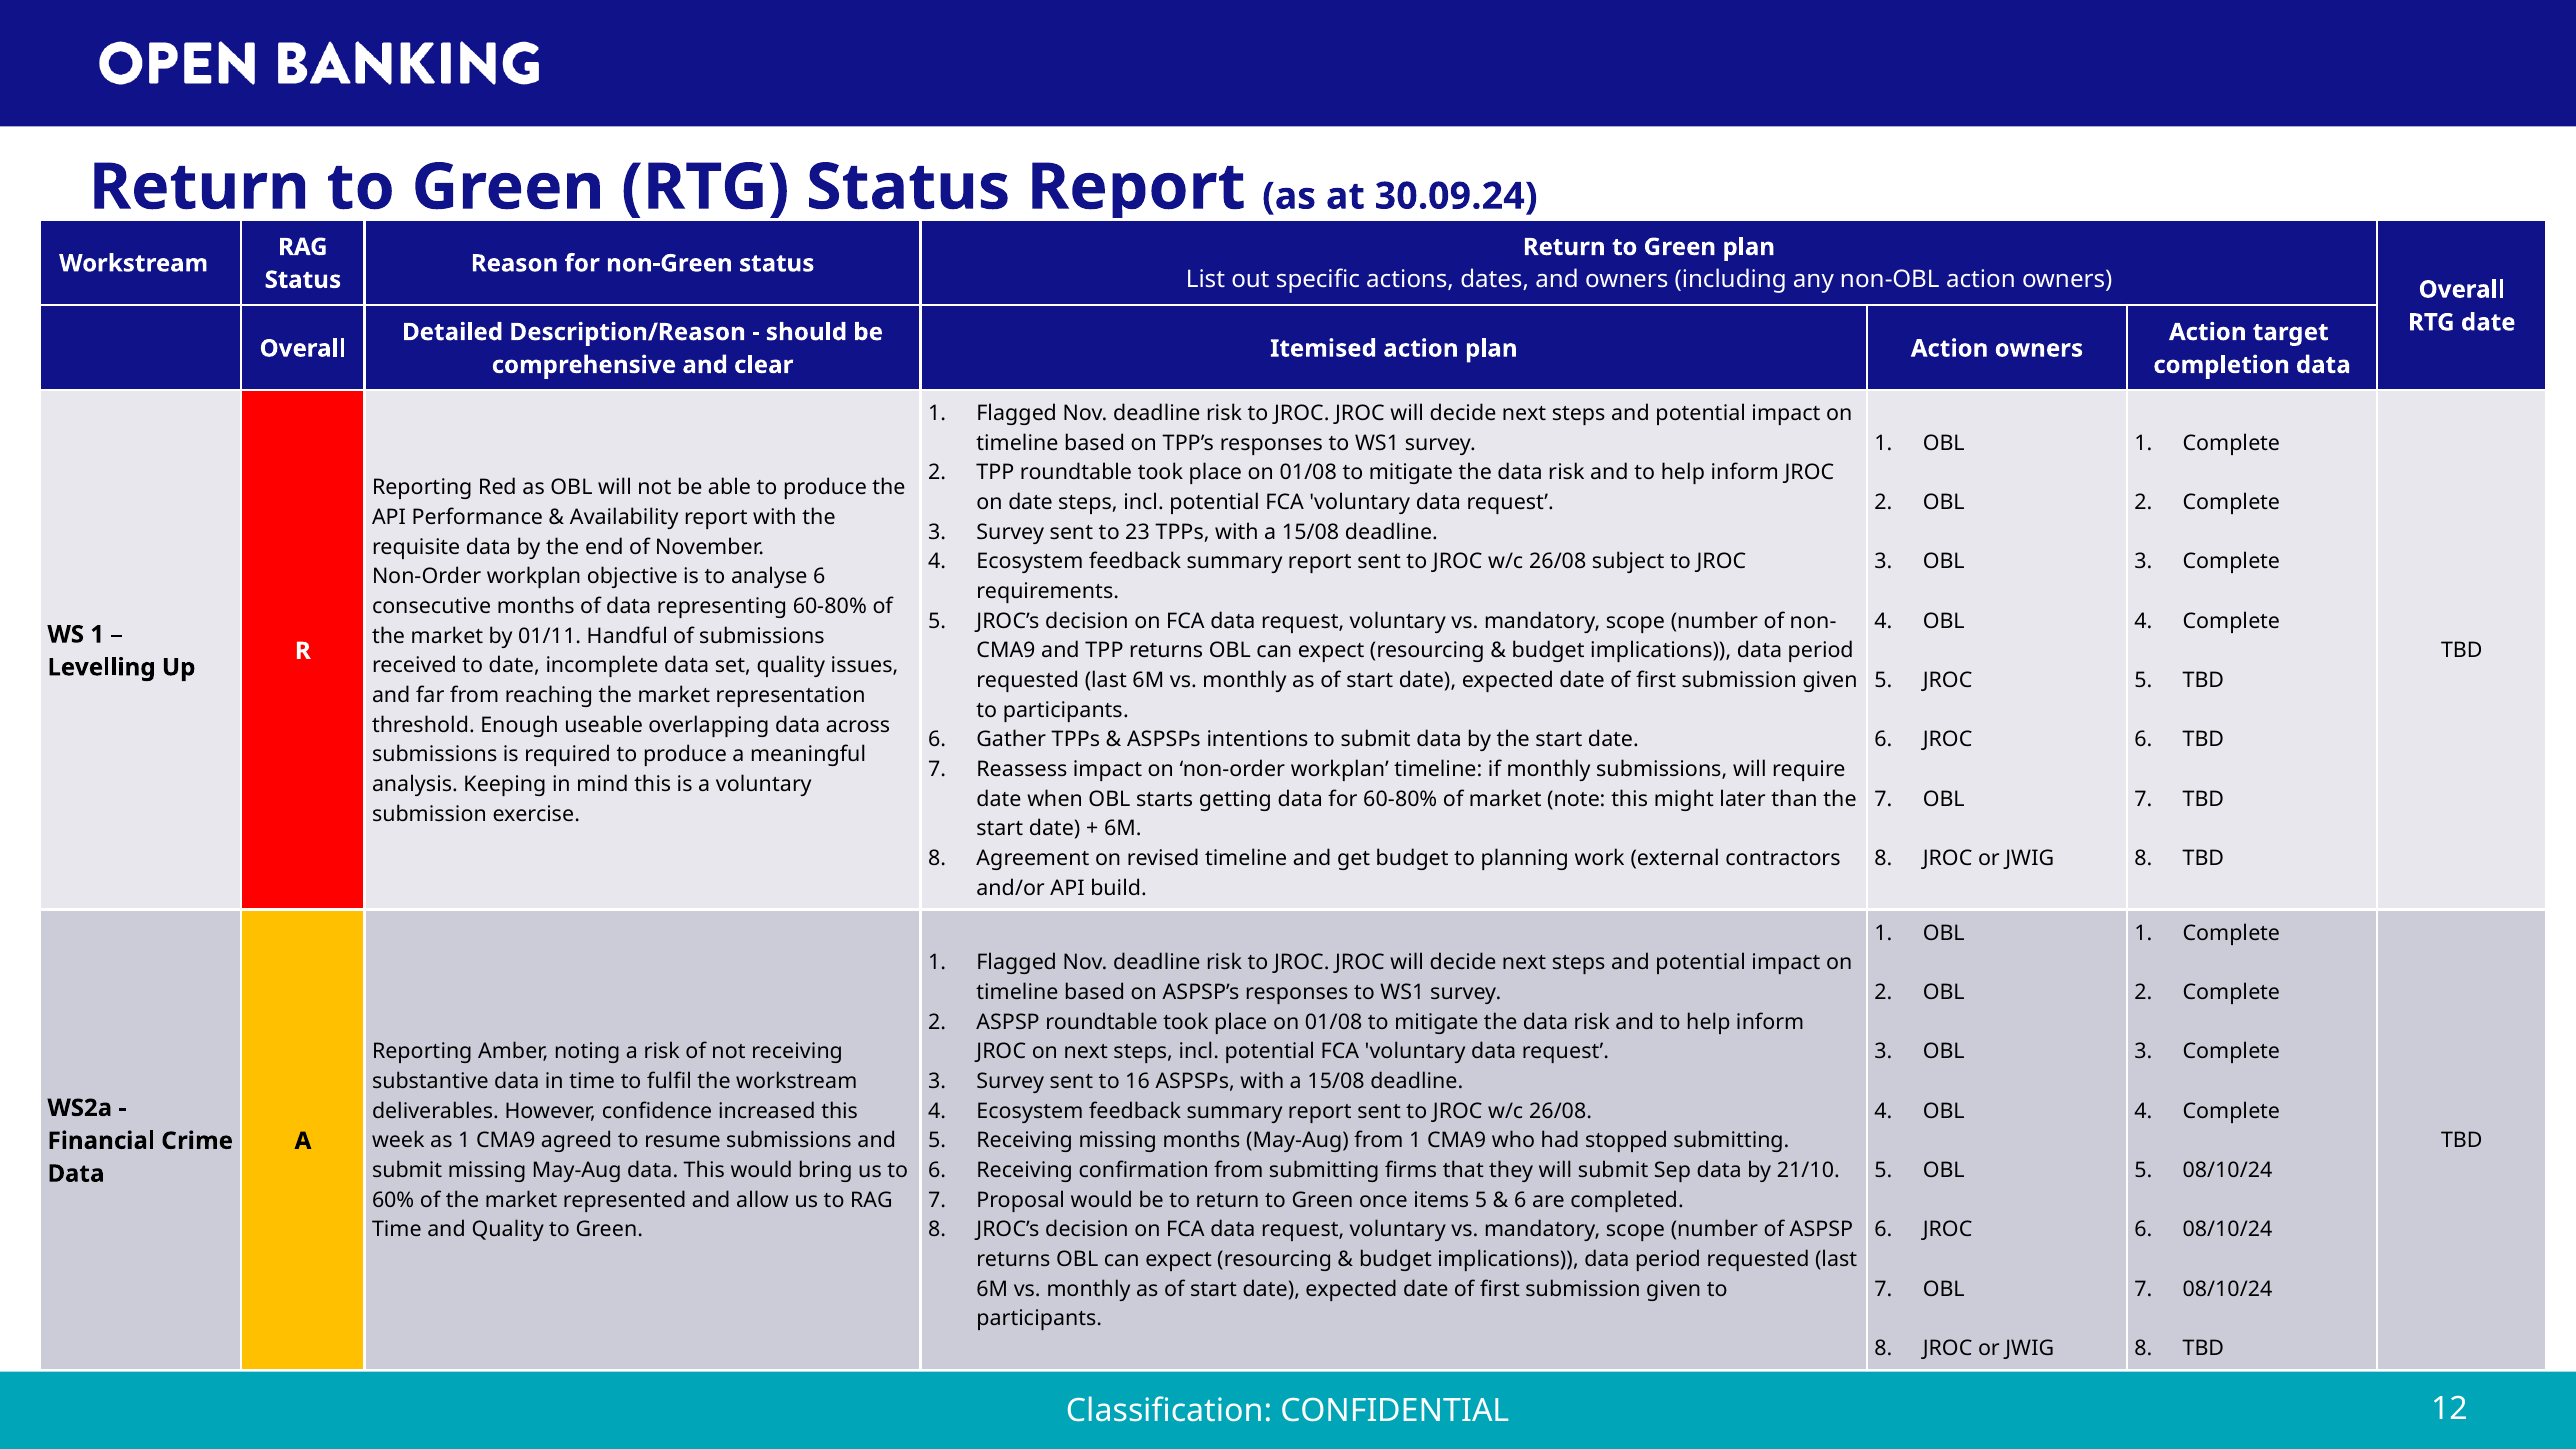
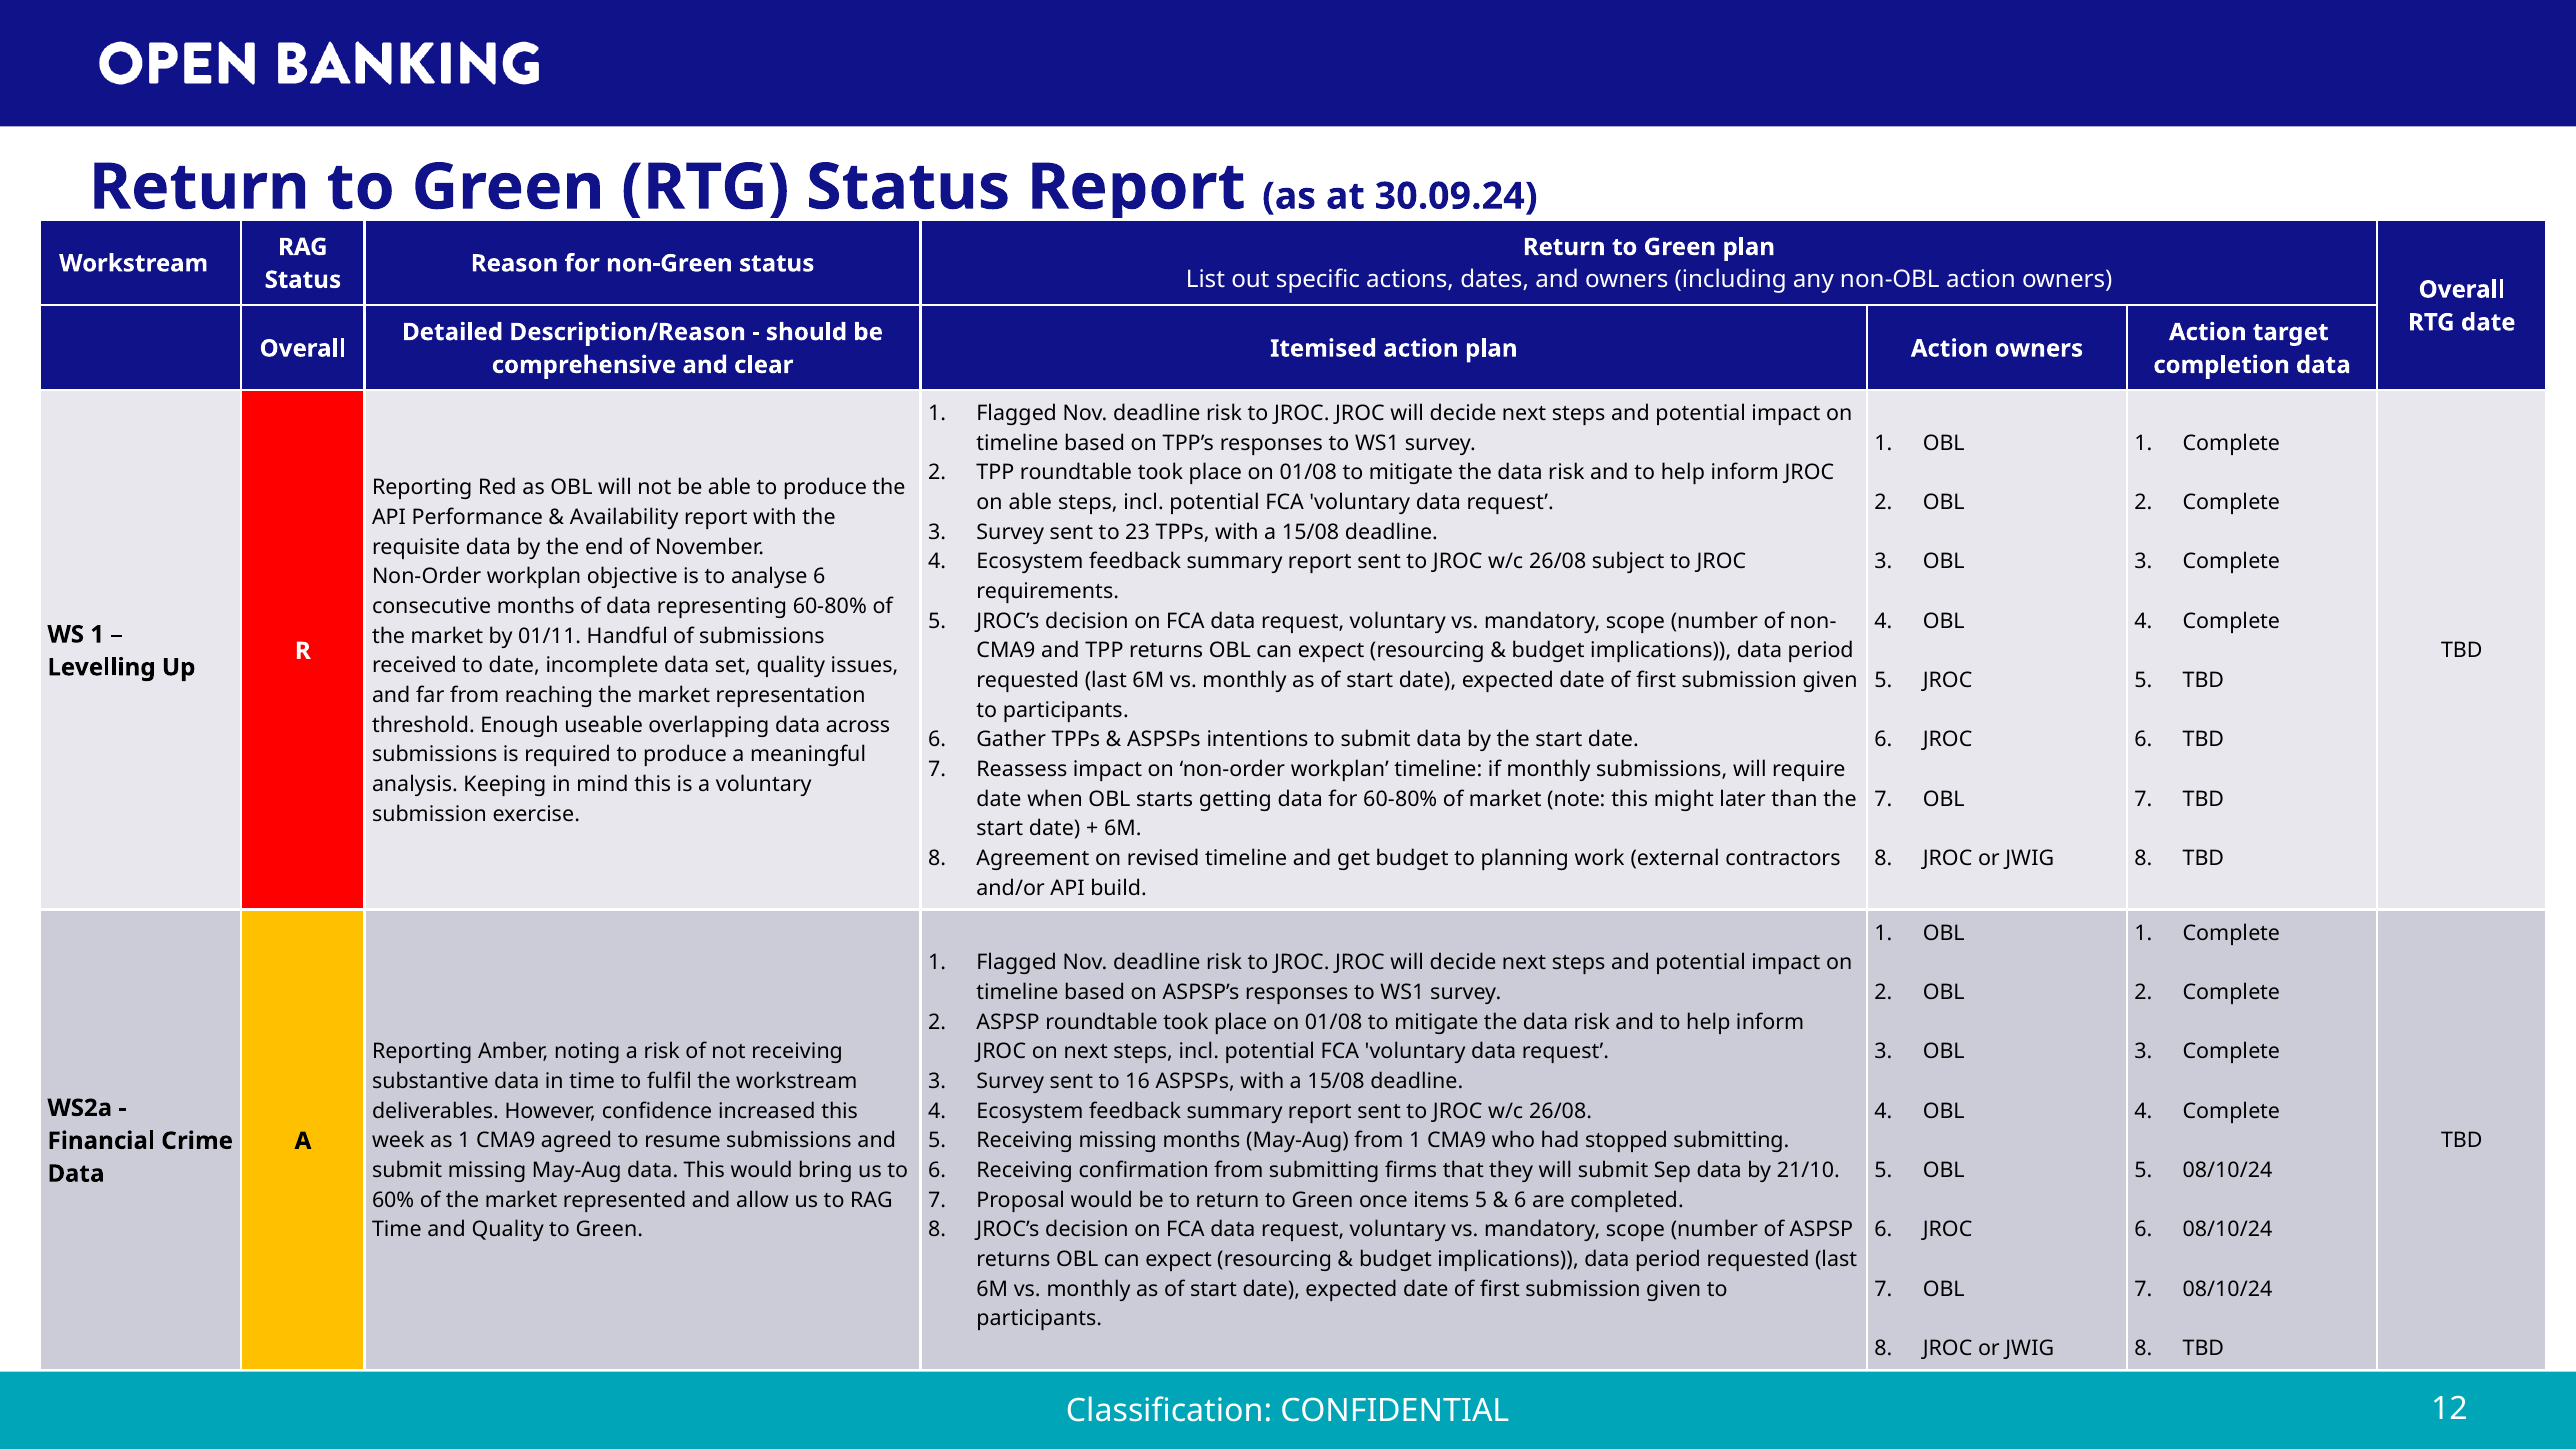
on date: date -> able (1030, 503)
